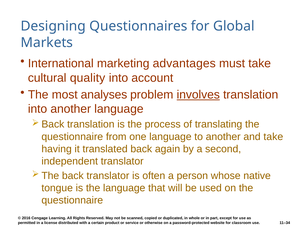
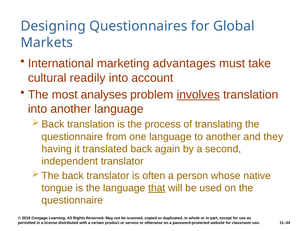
quality: quality -> readily (88, 78)
and take: take -> they (273, 137)
that underline: none -> present (157, 188)
